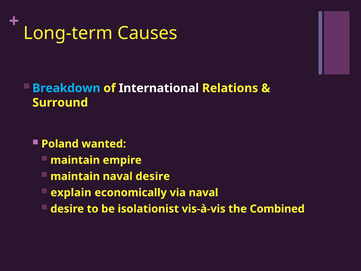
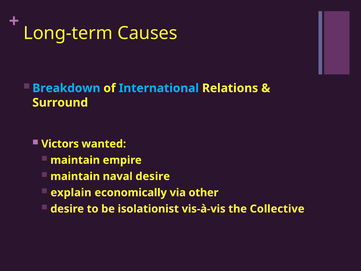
International colour: white -> light blue (159, 88)
Poland: Poland -> Victors (60, 144)
via naval: naval -> other (204, 192)
Combined: Combined -> Collective (277, 209)
